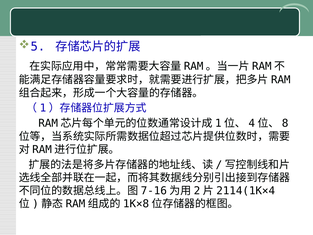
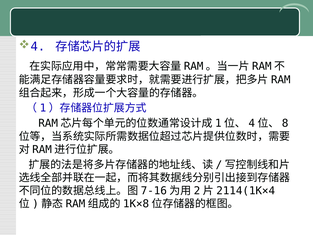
5: 5 -> 4 (38, 47)
